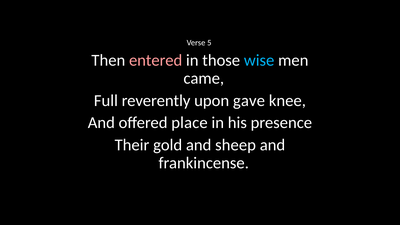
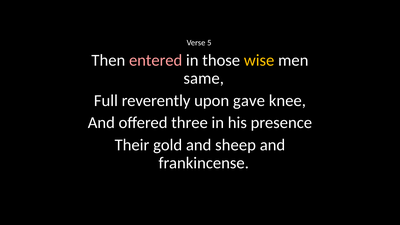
wise colour: light blue -> yellow (259, 60)
came: came -> same (204, 78)
place: place -> three (190, 123)
